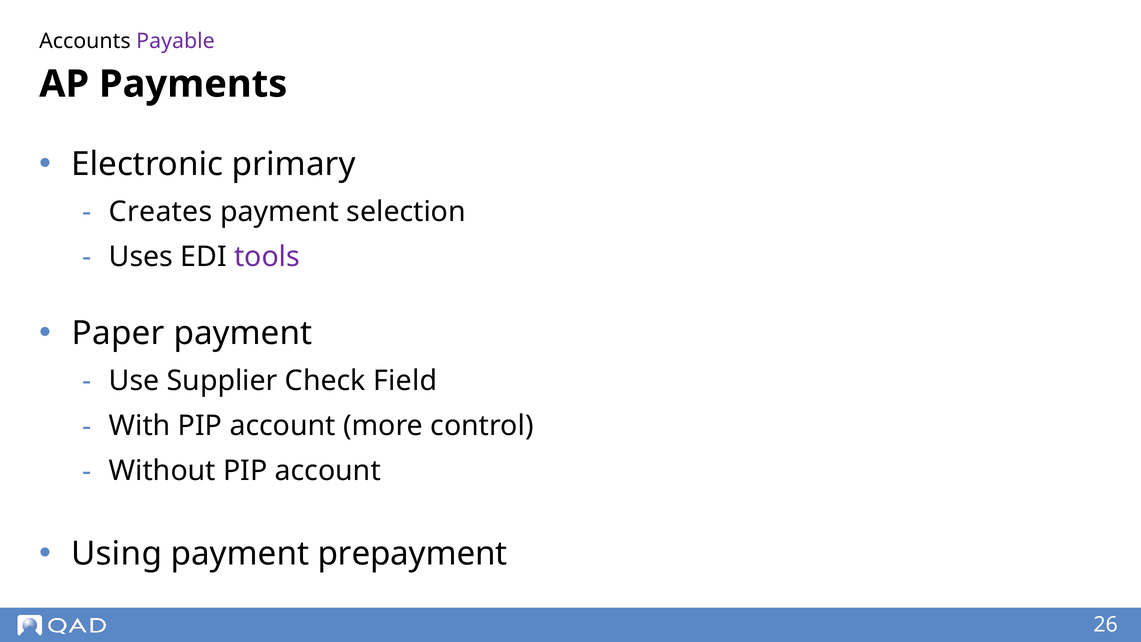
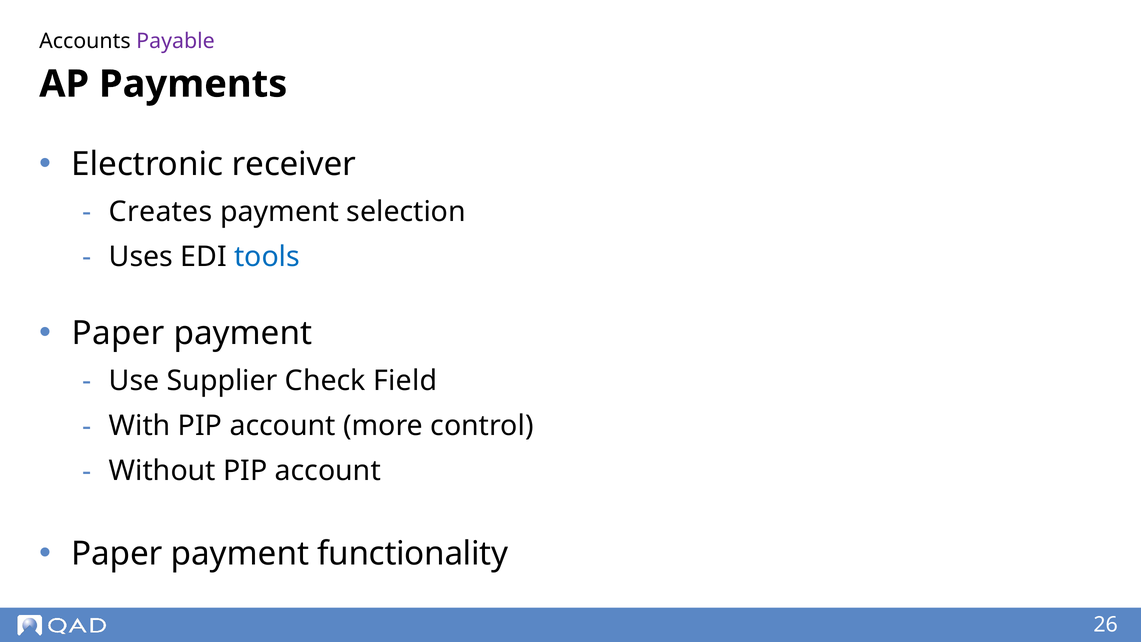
primary: primary -> receiver (294, 164)
tools colour: purple -> blue (267, 257)
Using: Using -> Paper (117, 554)
prepayment: prepayment -> functionality (413, 554)
